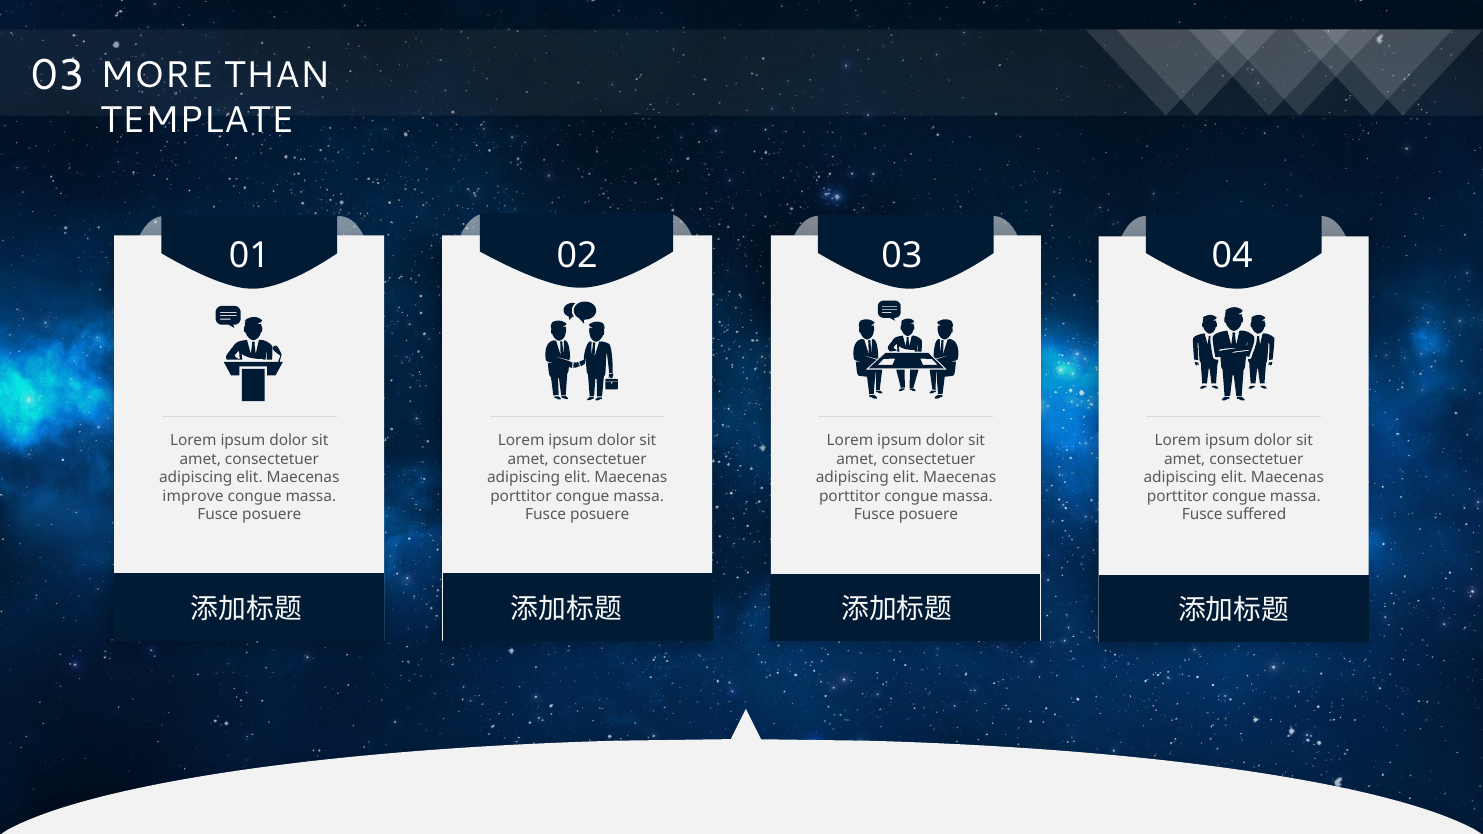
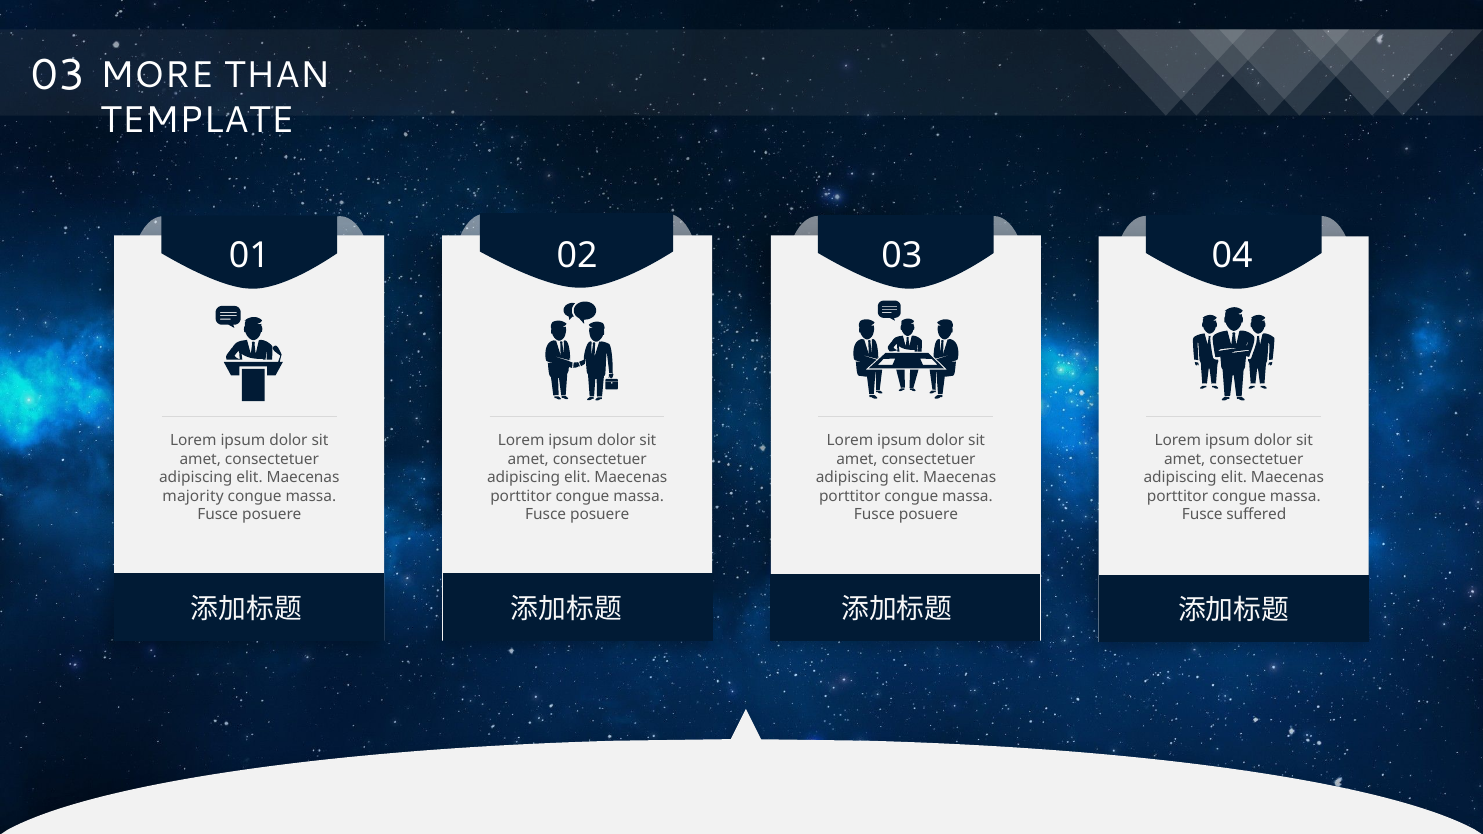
improve: improve -> majority (193, 496)
